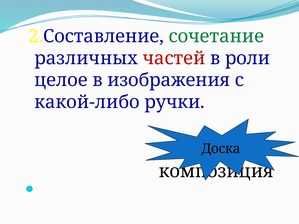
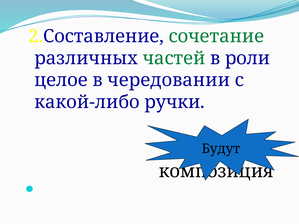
частей colour: red -> green (174, 58)
изображения: изображения -> чередовании (169, 80)
Доска: Доска -> Будут (221, 149)
